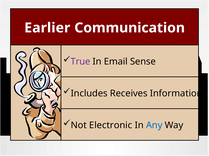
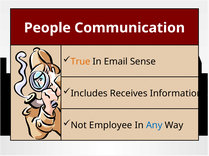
Earlier: Earlier -> People (47, 28)
True colour: purple -> orange (81, 62)
Electronic: Electronic -> Employee (111, 126)
